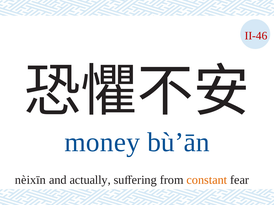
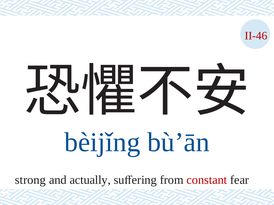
money: money -> bèijǐng (102, 143)
nèixīn: nèixīn -> strong (30, 180)
constant colour: orange -> red (207, 180)
